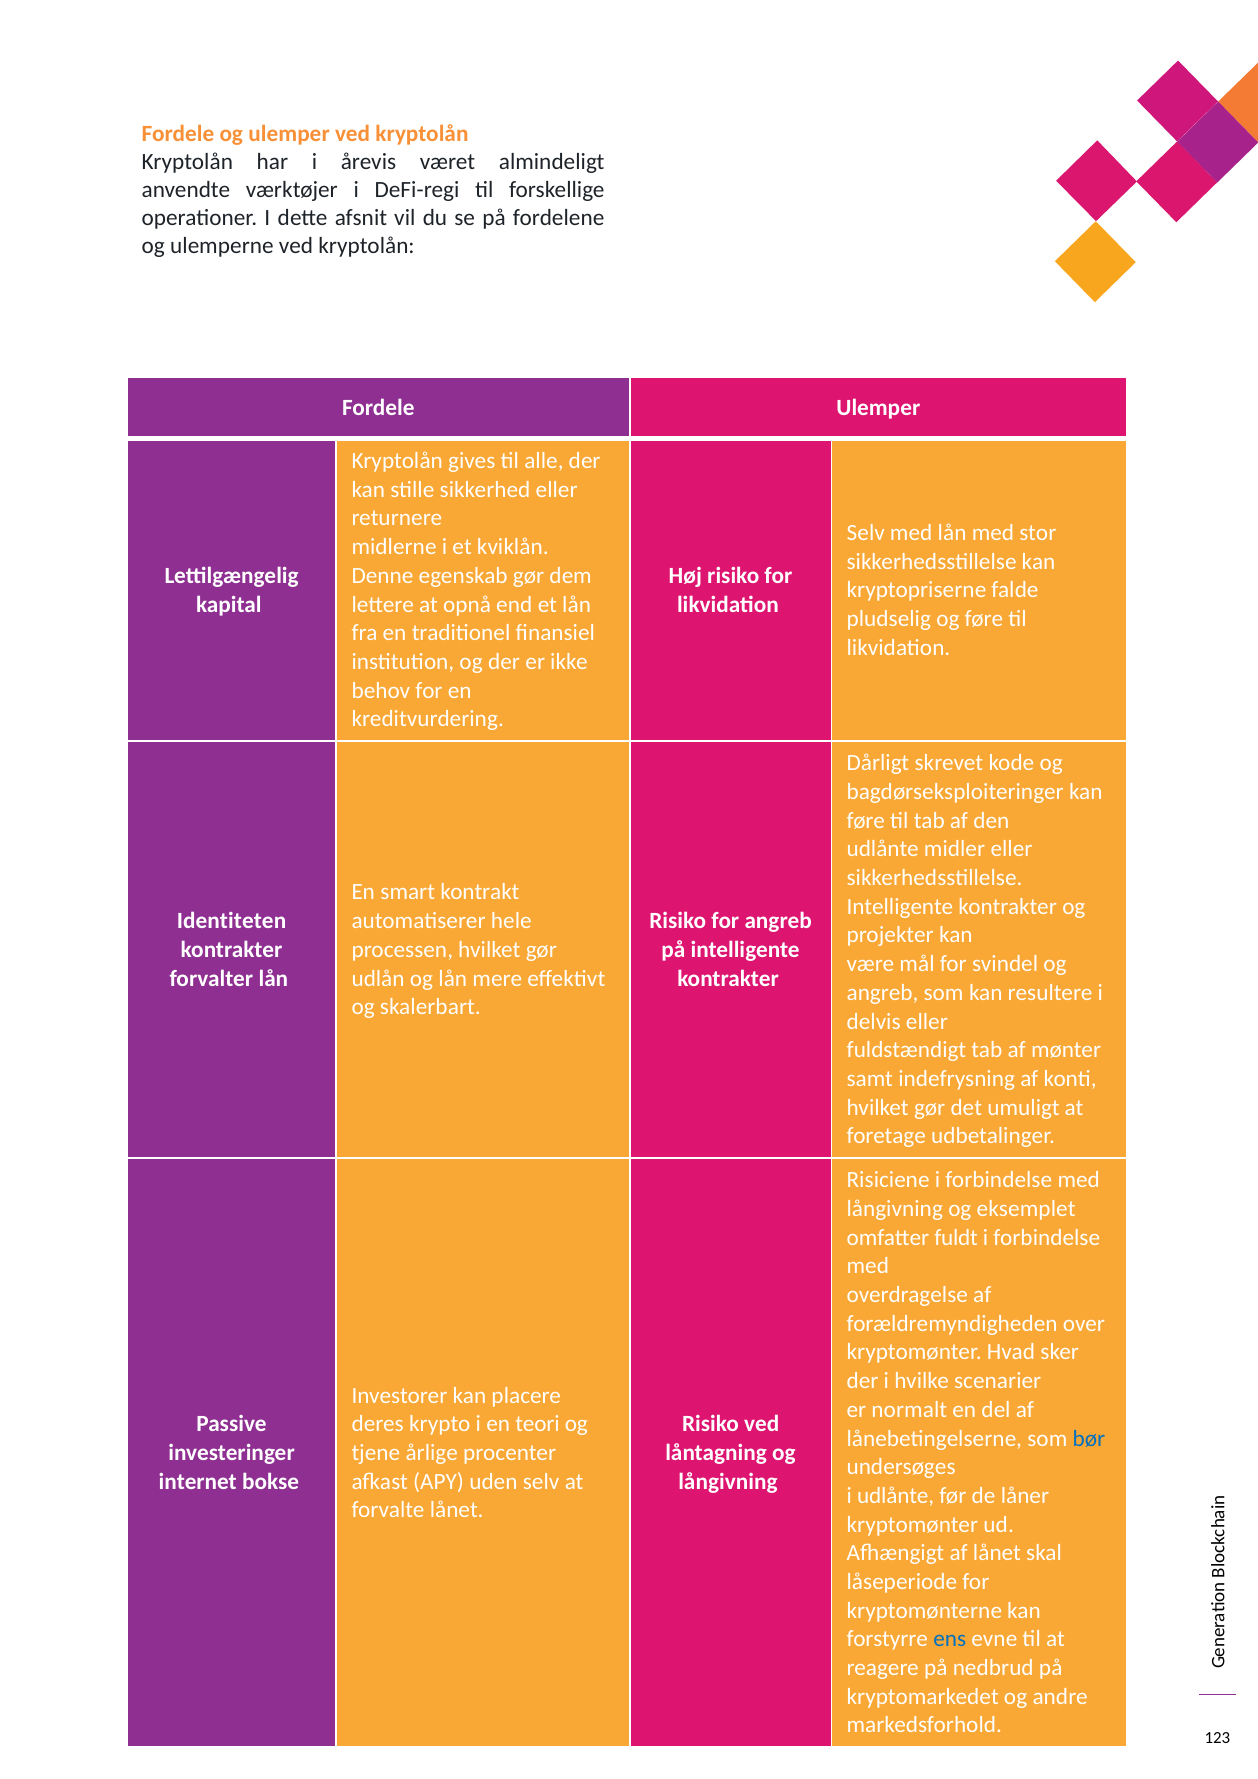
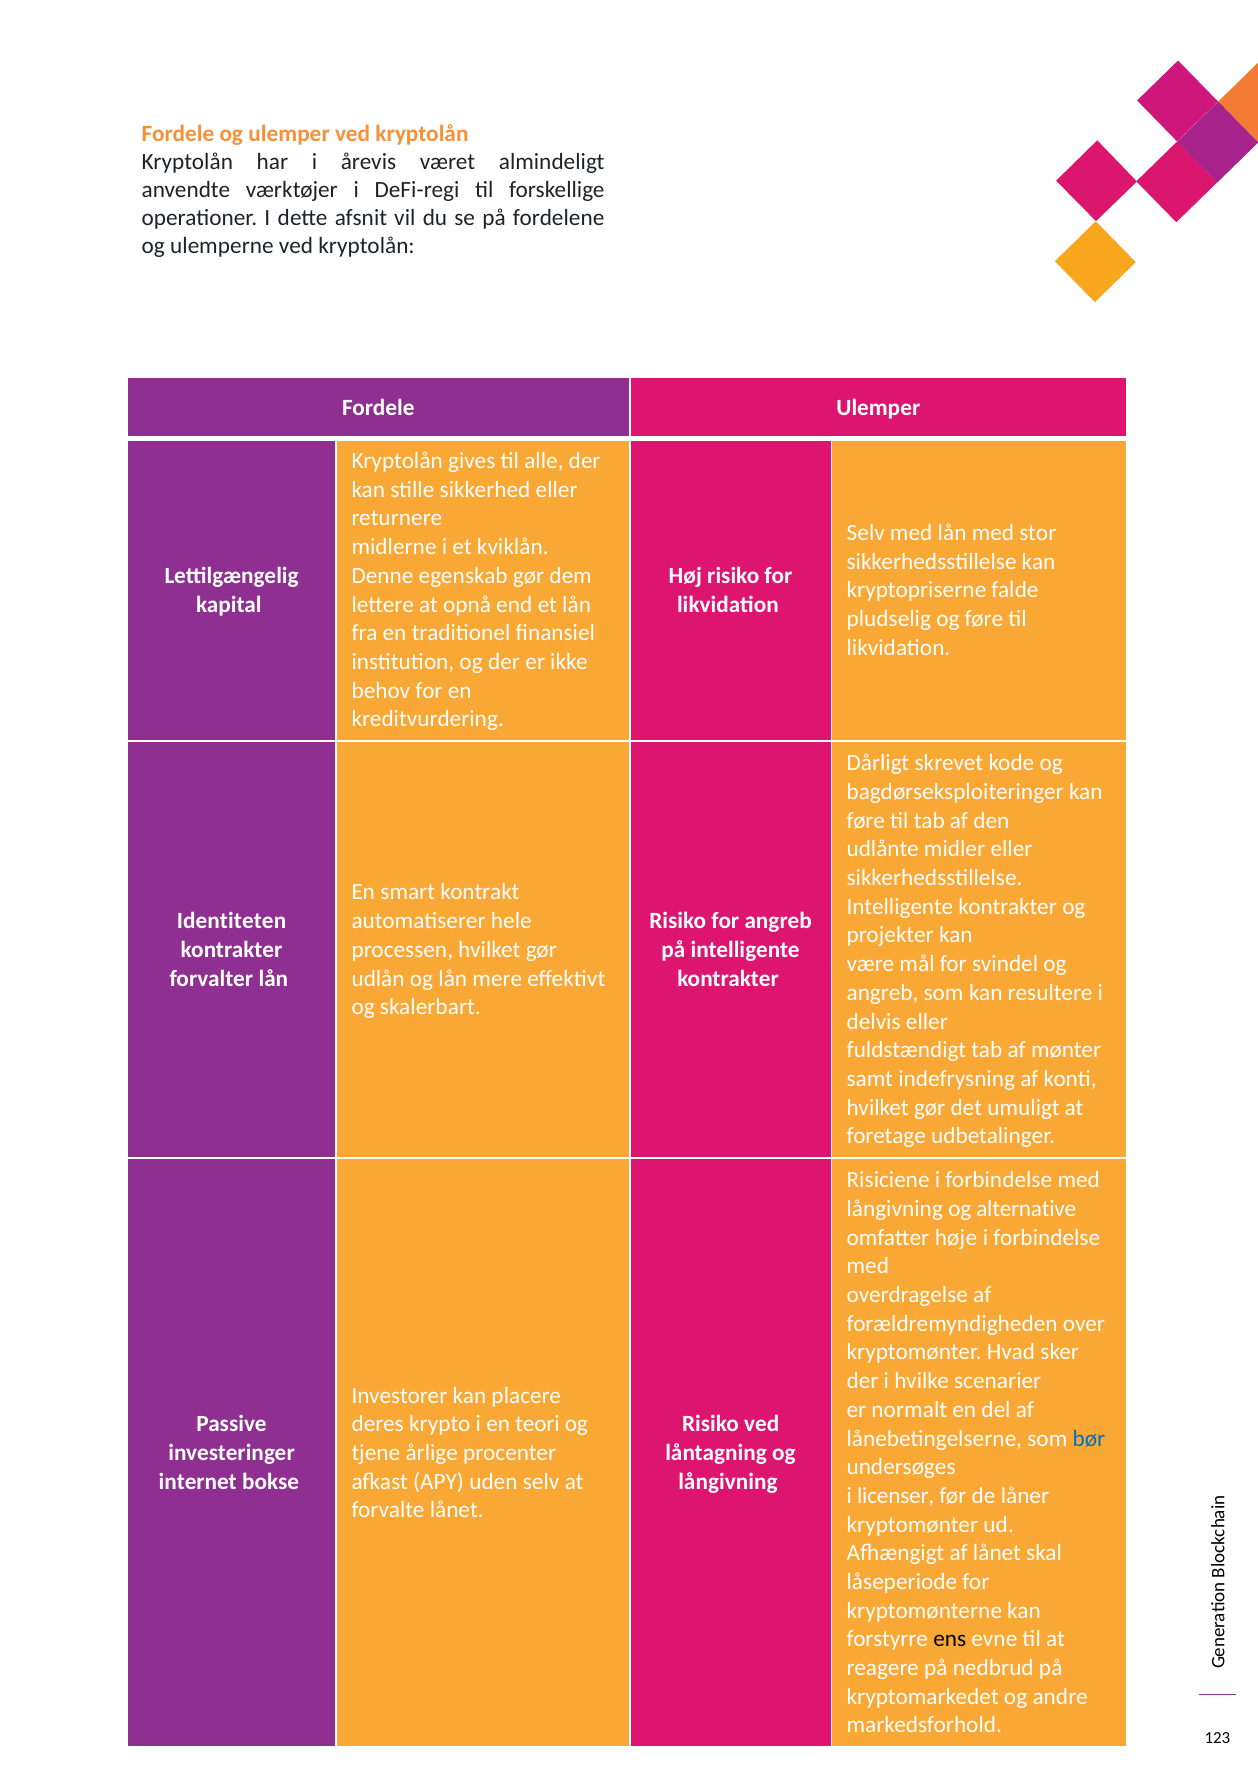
eksemplet: eksemplet -> alternative (1026, 1209)
fuldt: fuldt -> høje (956, 1238)
i udlånte: udlånte -> licenser (896, 1496)
ens colour: blue -> black (950, 1639)
